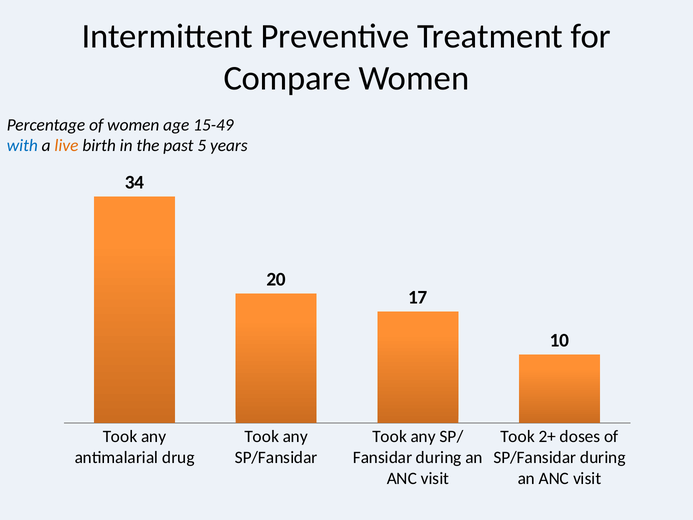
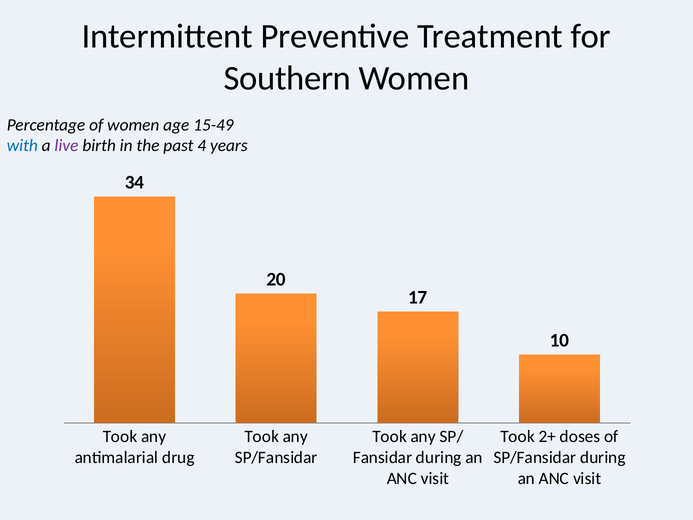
Compare: Compare -> Southern (287, 78)
live colour: orange -> purple (66, 146)
5: 5 -> 4 (202, 146)
